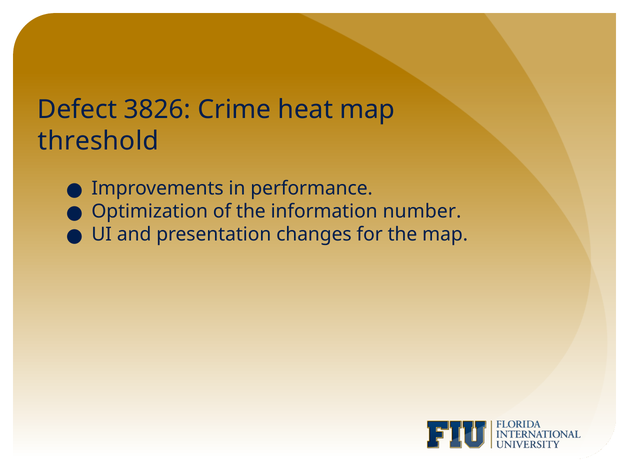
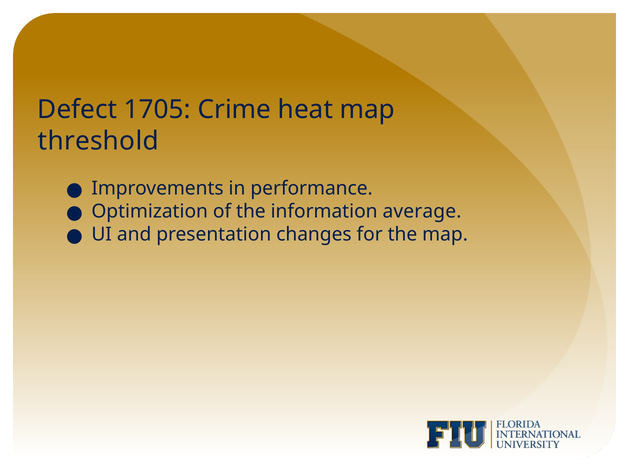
3826: 3826 -> 1705 (157, 109)
number: number -> average (422, 211)
